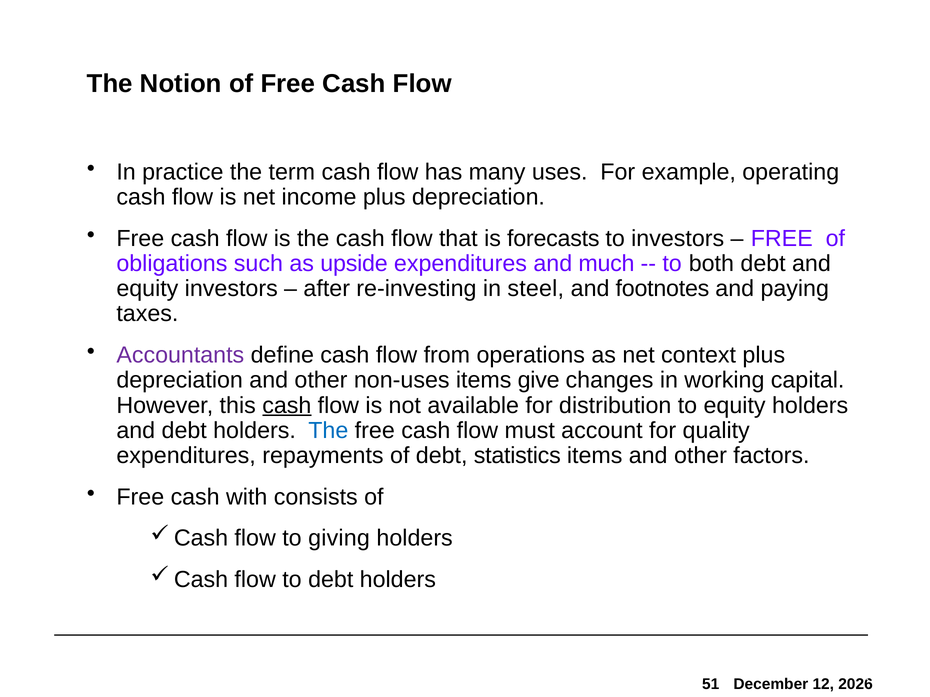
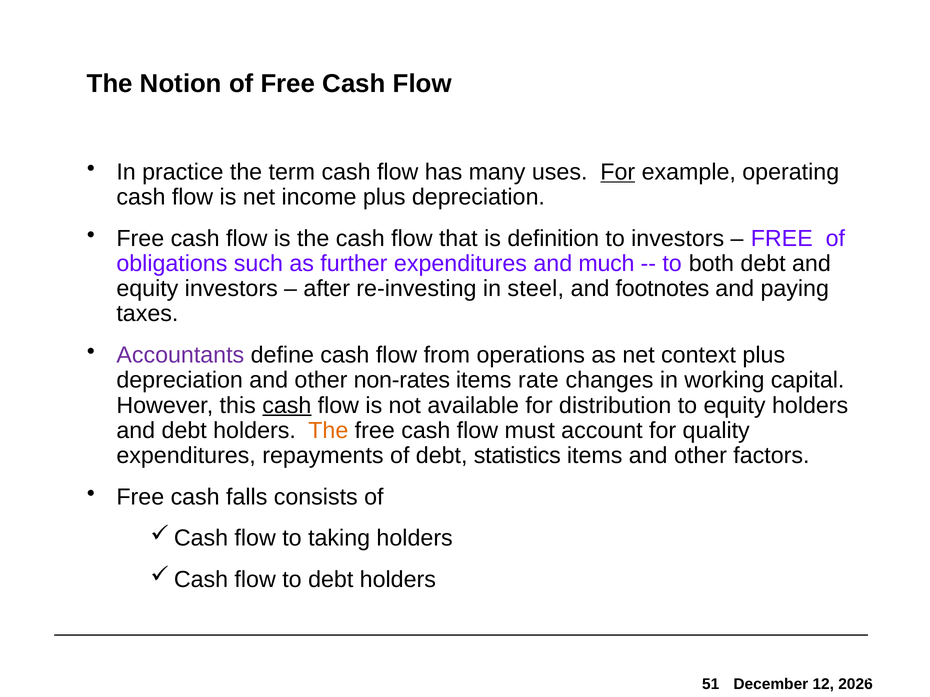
For underline: none -> present (618, 172)
forecasts: forecasts -> definition (553, 239)
upside: upside -> further (354, 264)
non-uses: non-uses -> non-rates (402, 381)
give: give -> rate (538, 381)
The colour: blue -> orange (328, 431)
with: with -> falls (247, 497)
giving: giving -> taking (339, 539)
